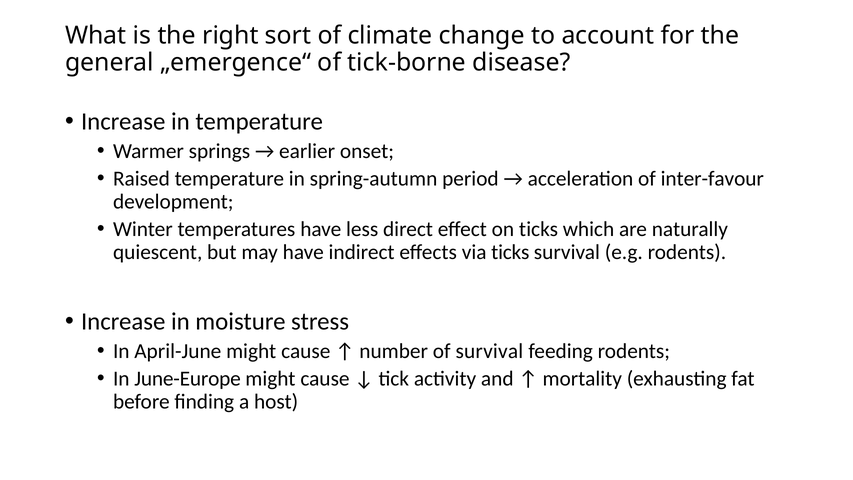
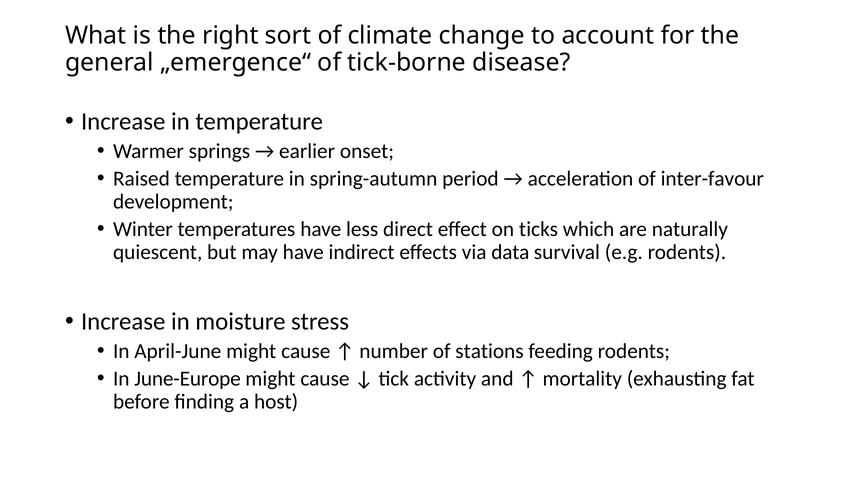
via ticks: ticks -> data (510, 252)
of survival: survival -> stations (489, 351)
